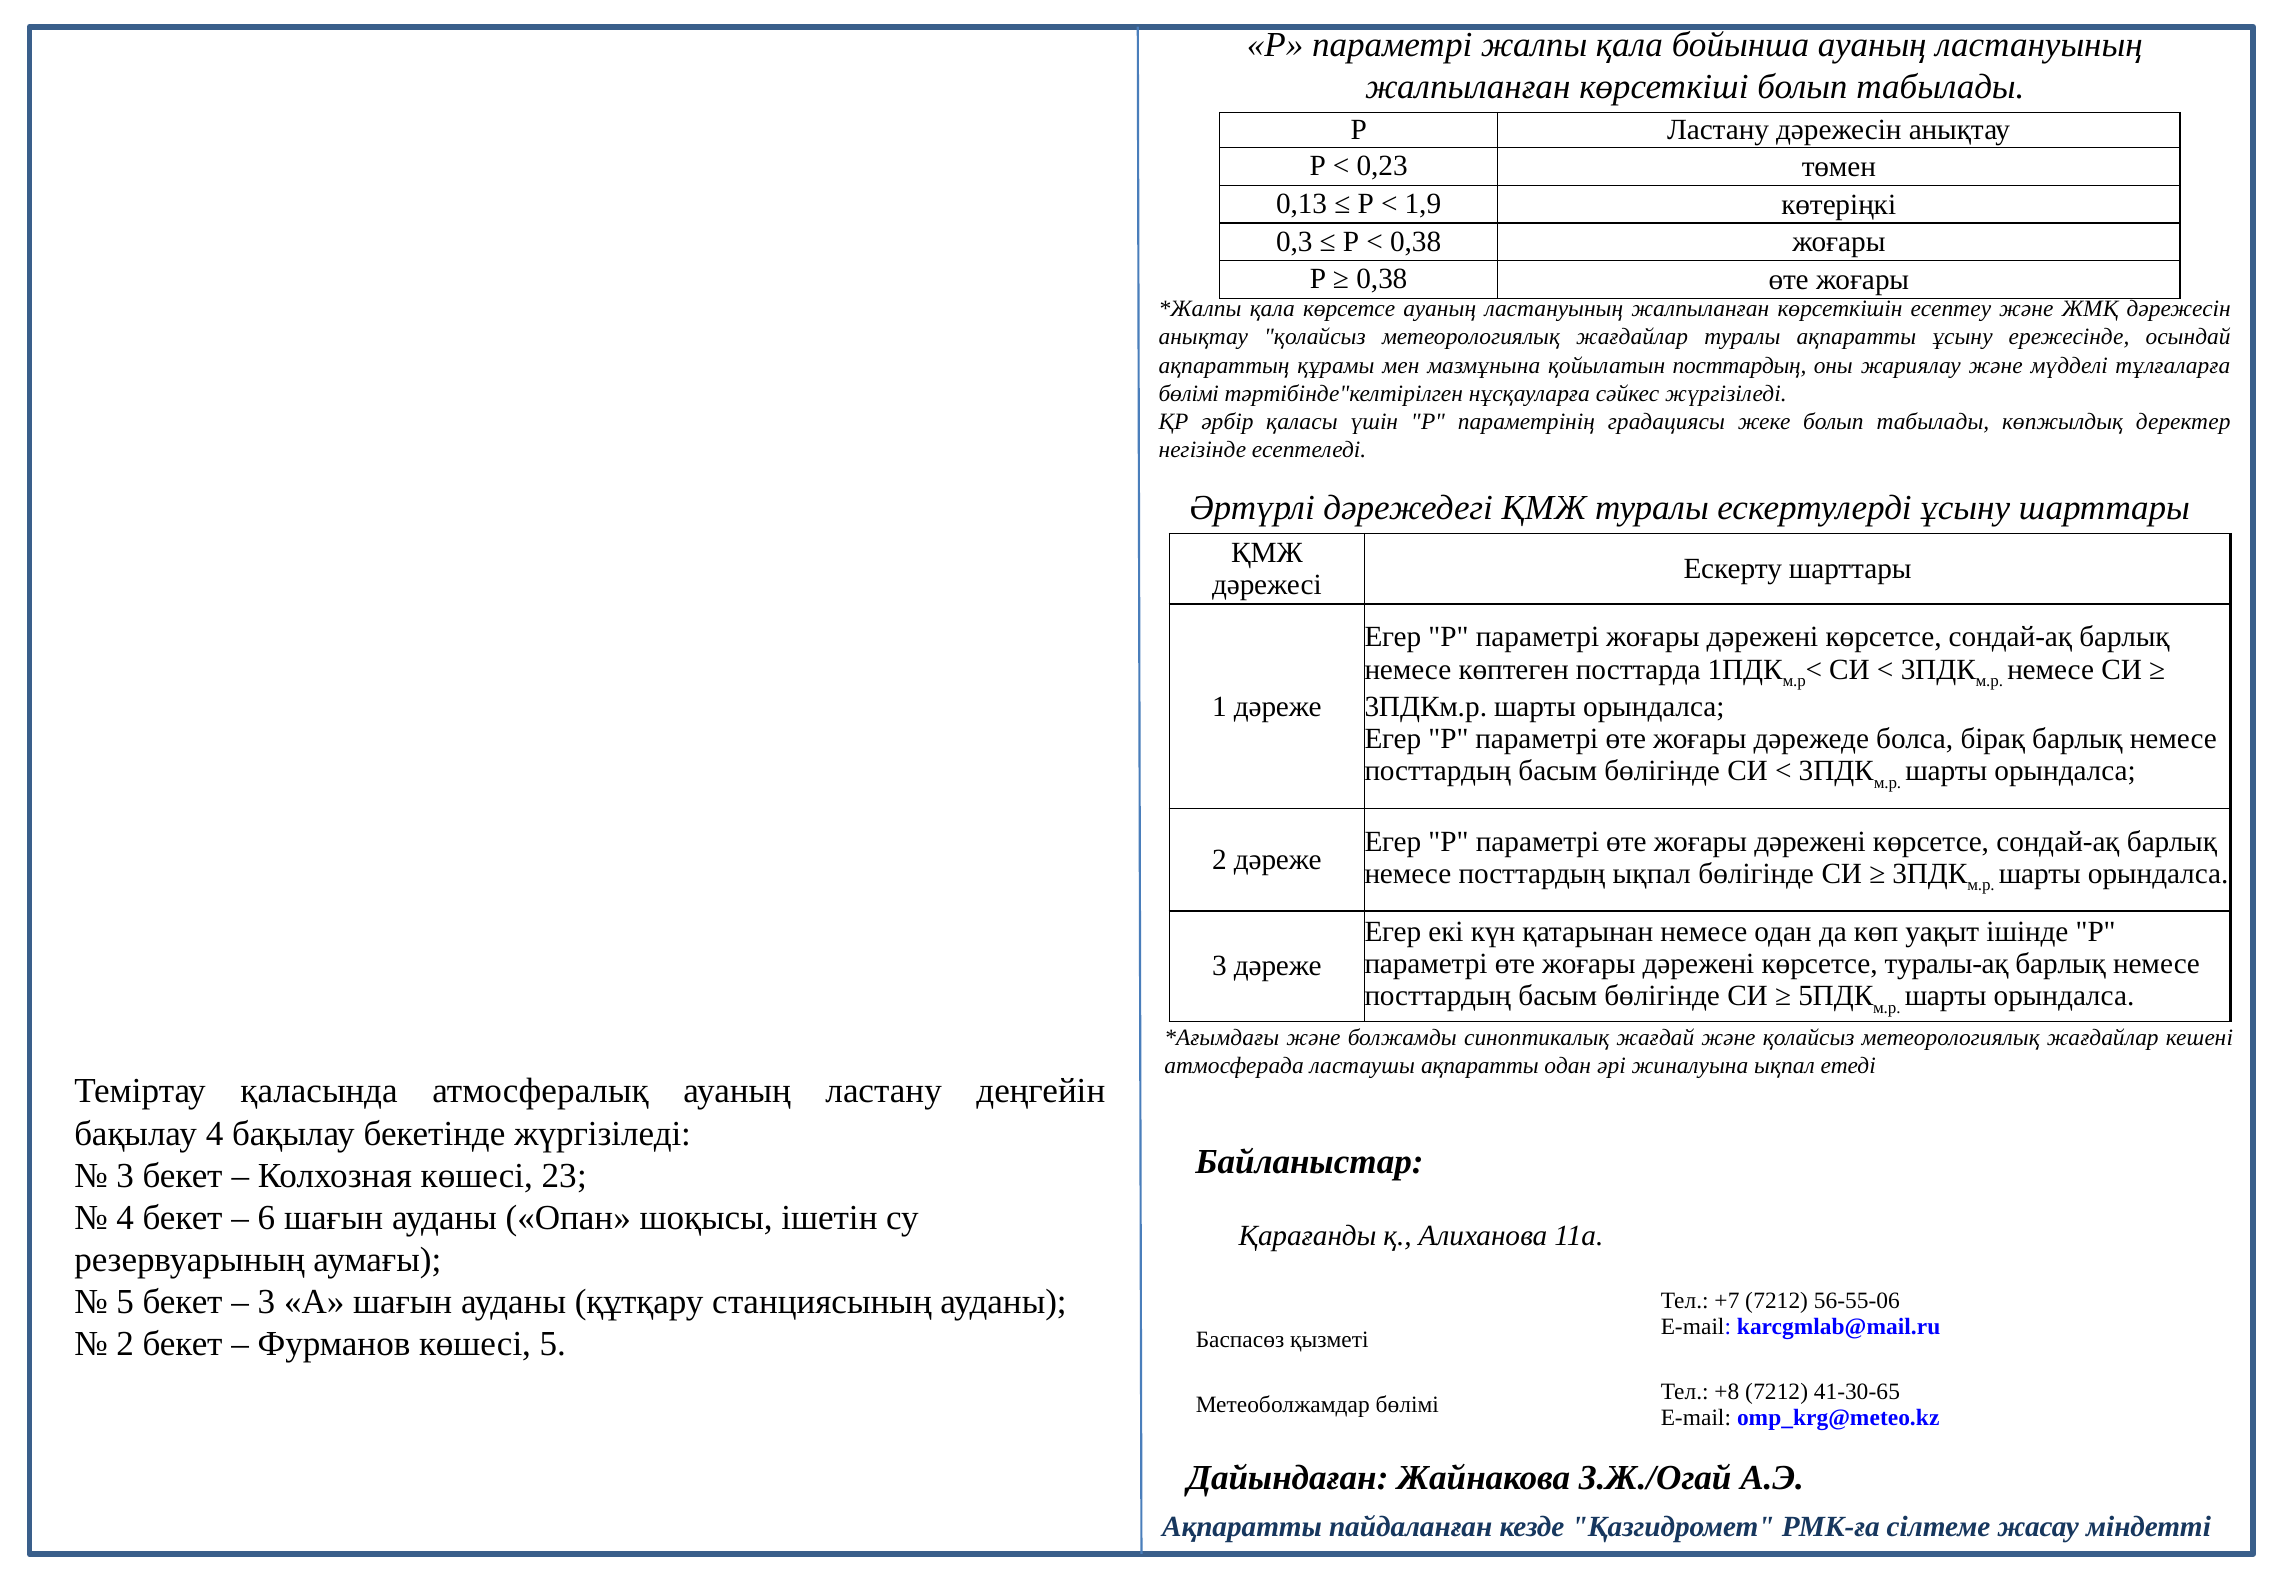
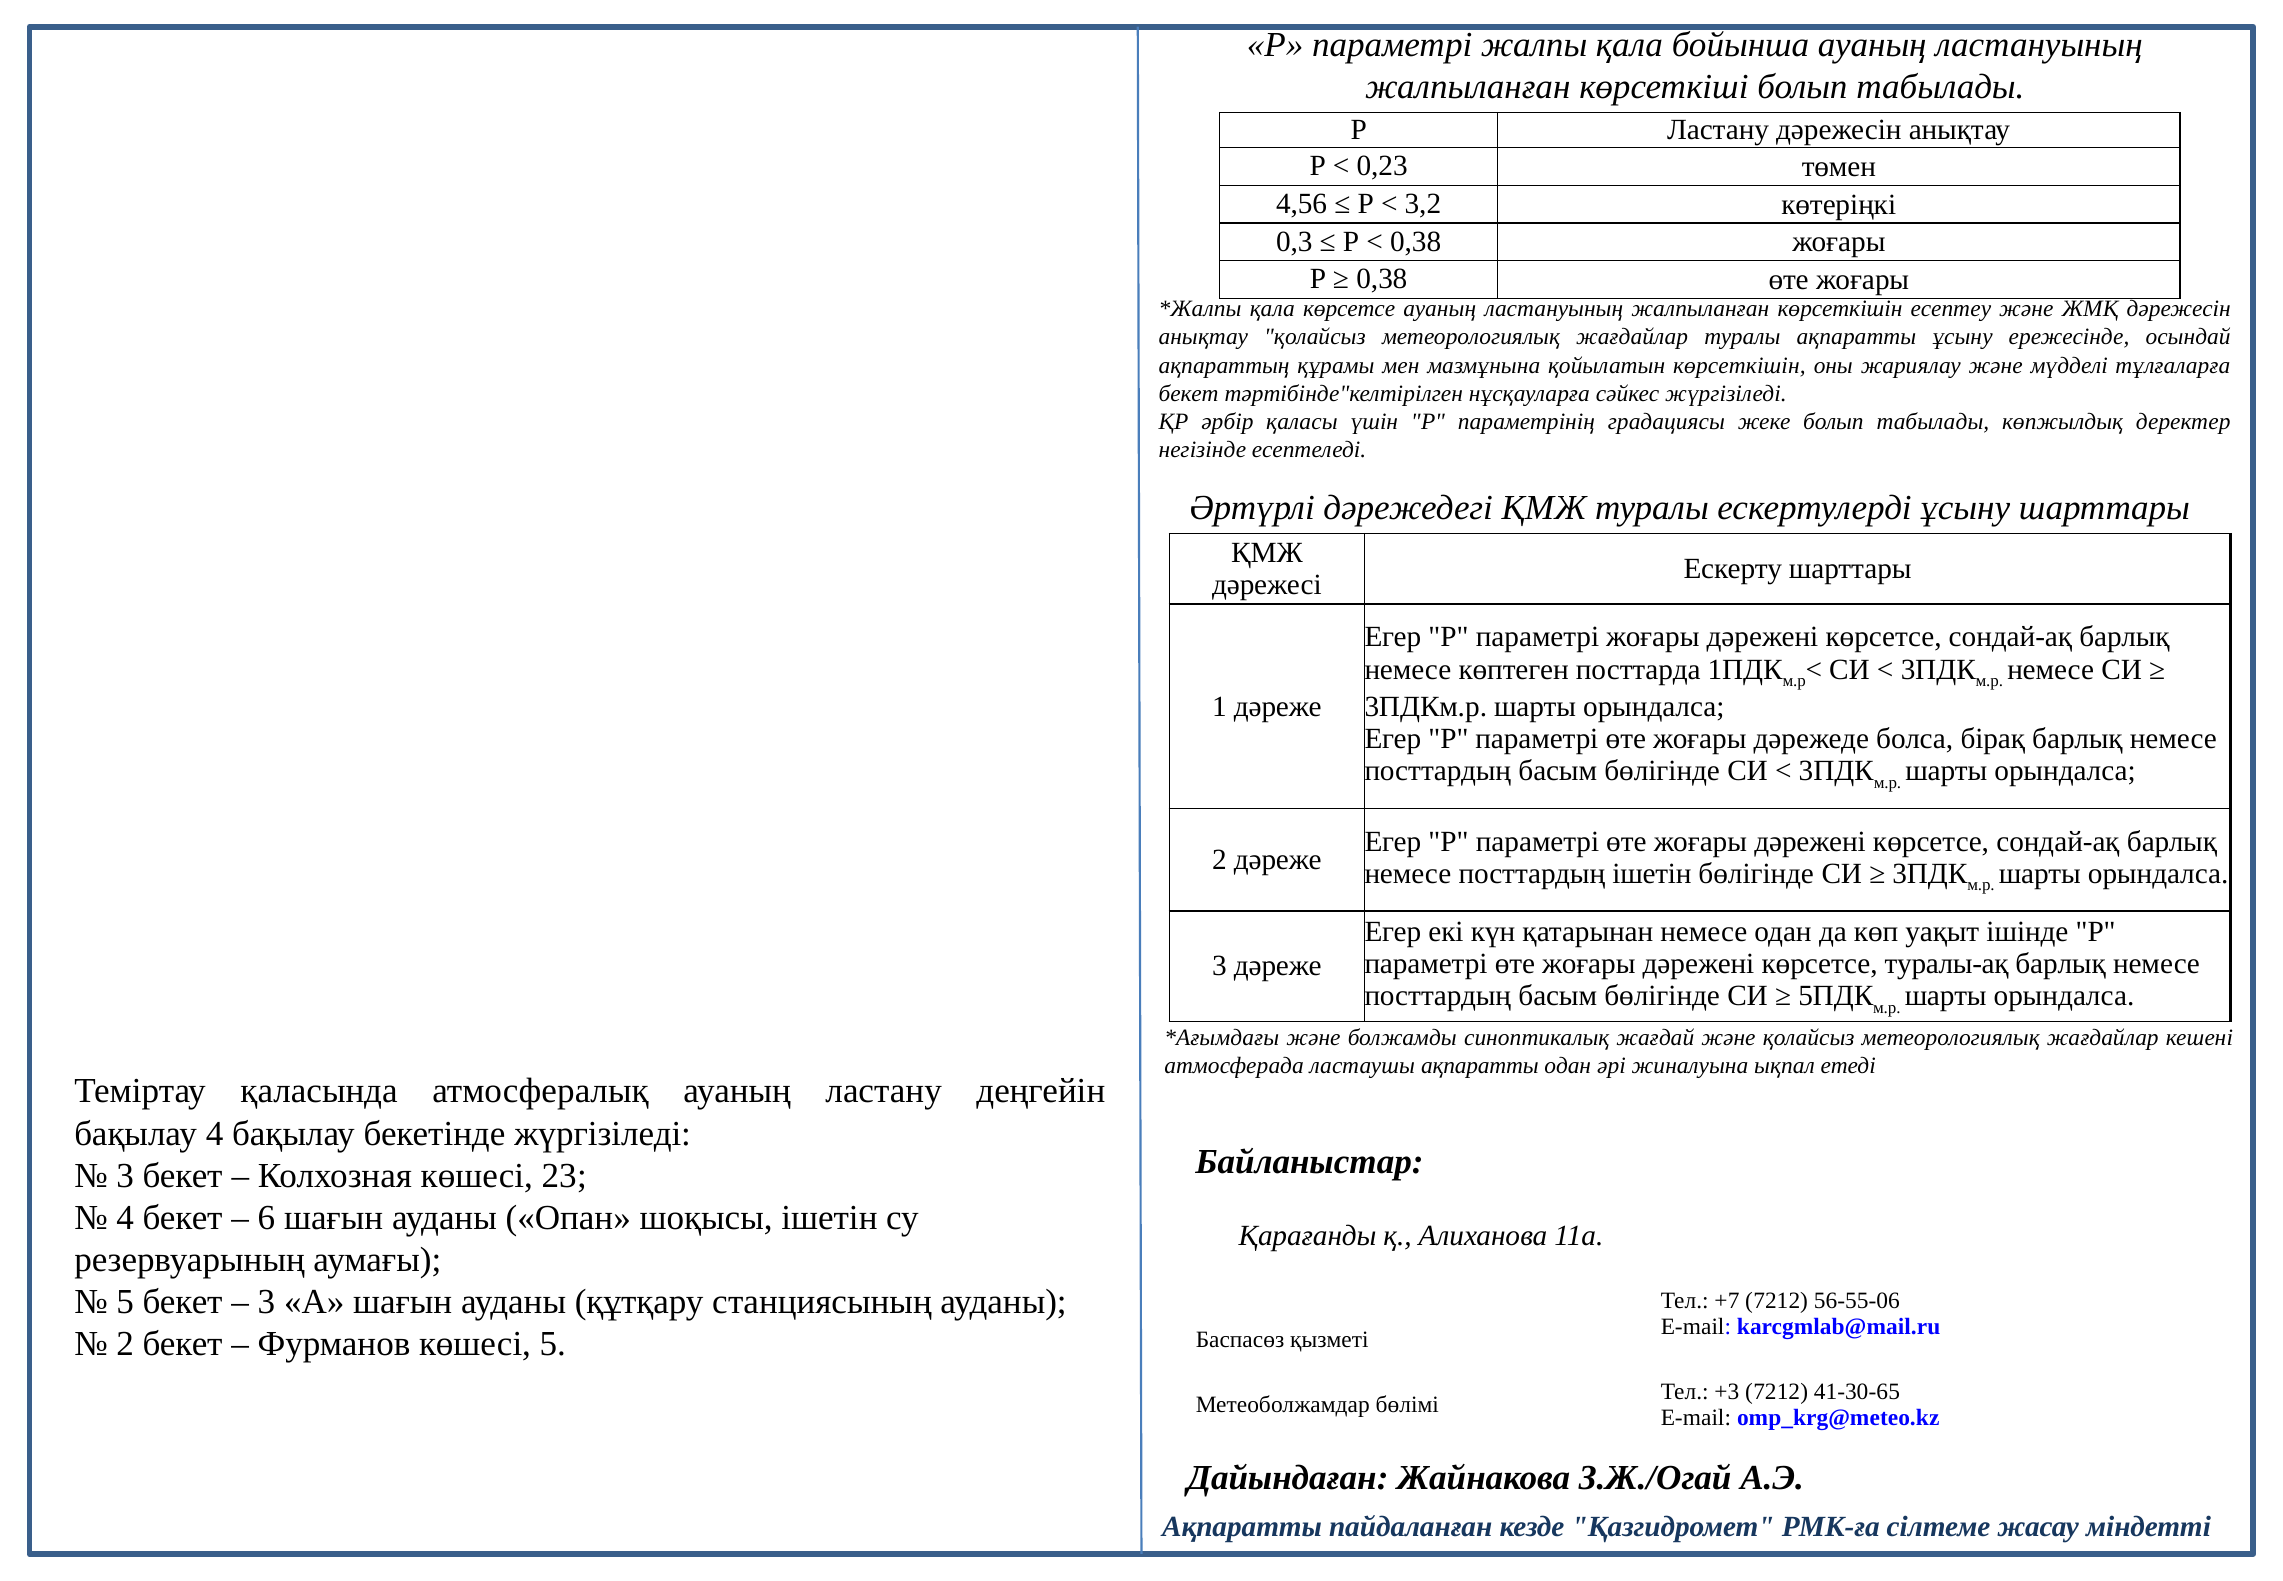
0,13: 0,13 -> 4,56 (1302, 204)
1,9: 1,9 -> 3,2 (1423, 204)
қойылатын посттардың: посттардың -> көрсеткішін (1739, 365)
бөлімі: бөлімі -> бекет (1189, 393)
посттардың ықпал: ықпал -> ішетін (1652, 873)
+8: +8 -> +3 (1727, 1391)
